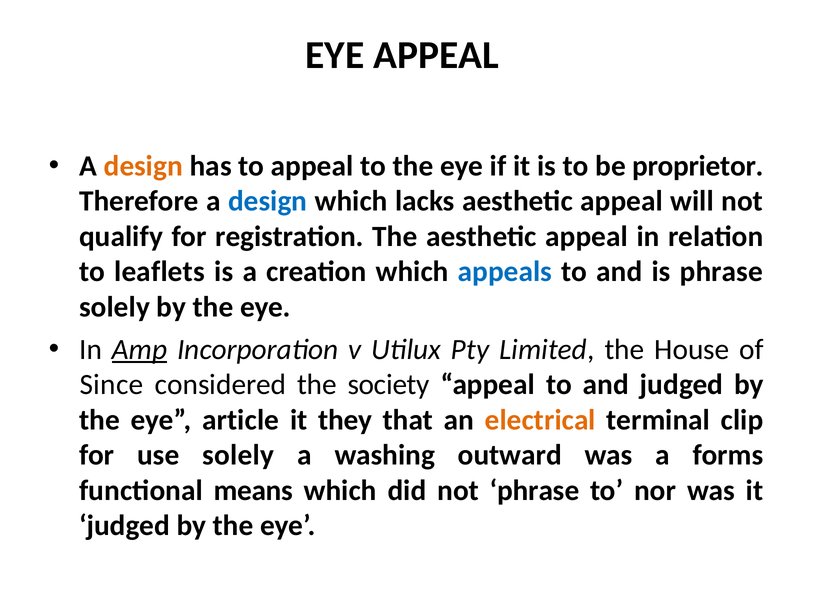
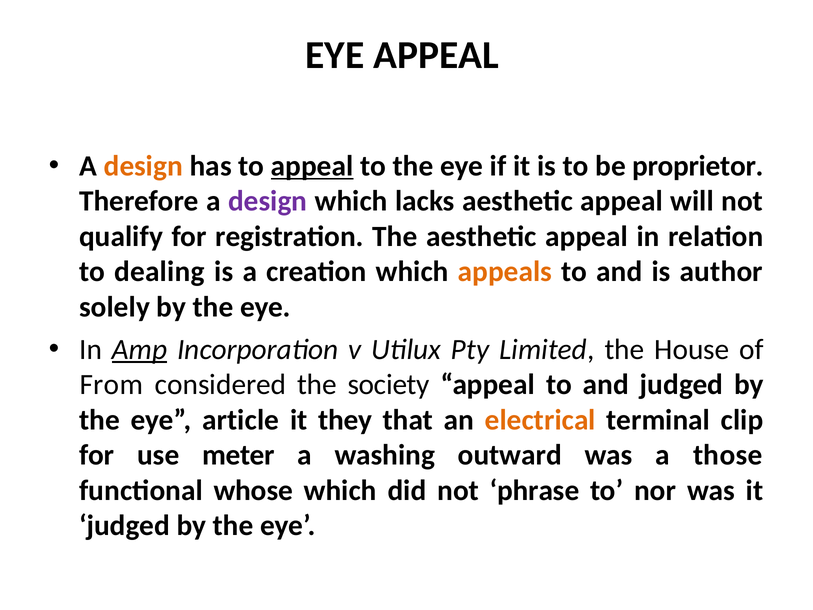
appeal underline: none -> present (312, 166)
design colour: blue -> purple (268, 201)
leaflets: leaflets -> dealing (159, 272)
appeals colour: blue -> orange (505, 272)
is phrase: phrase -> author (721, 272)
Since: Since -> From (111, 384)
use solely: solely -> meter (238, 455)
forms: forms -> those (728, 455)
means: means -> whose (253, 490)
